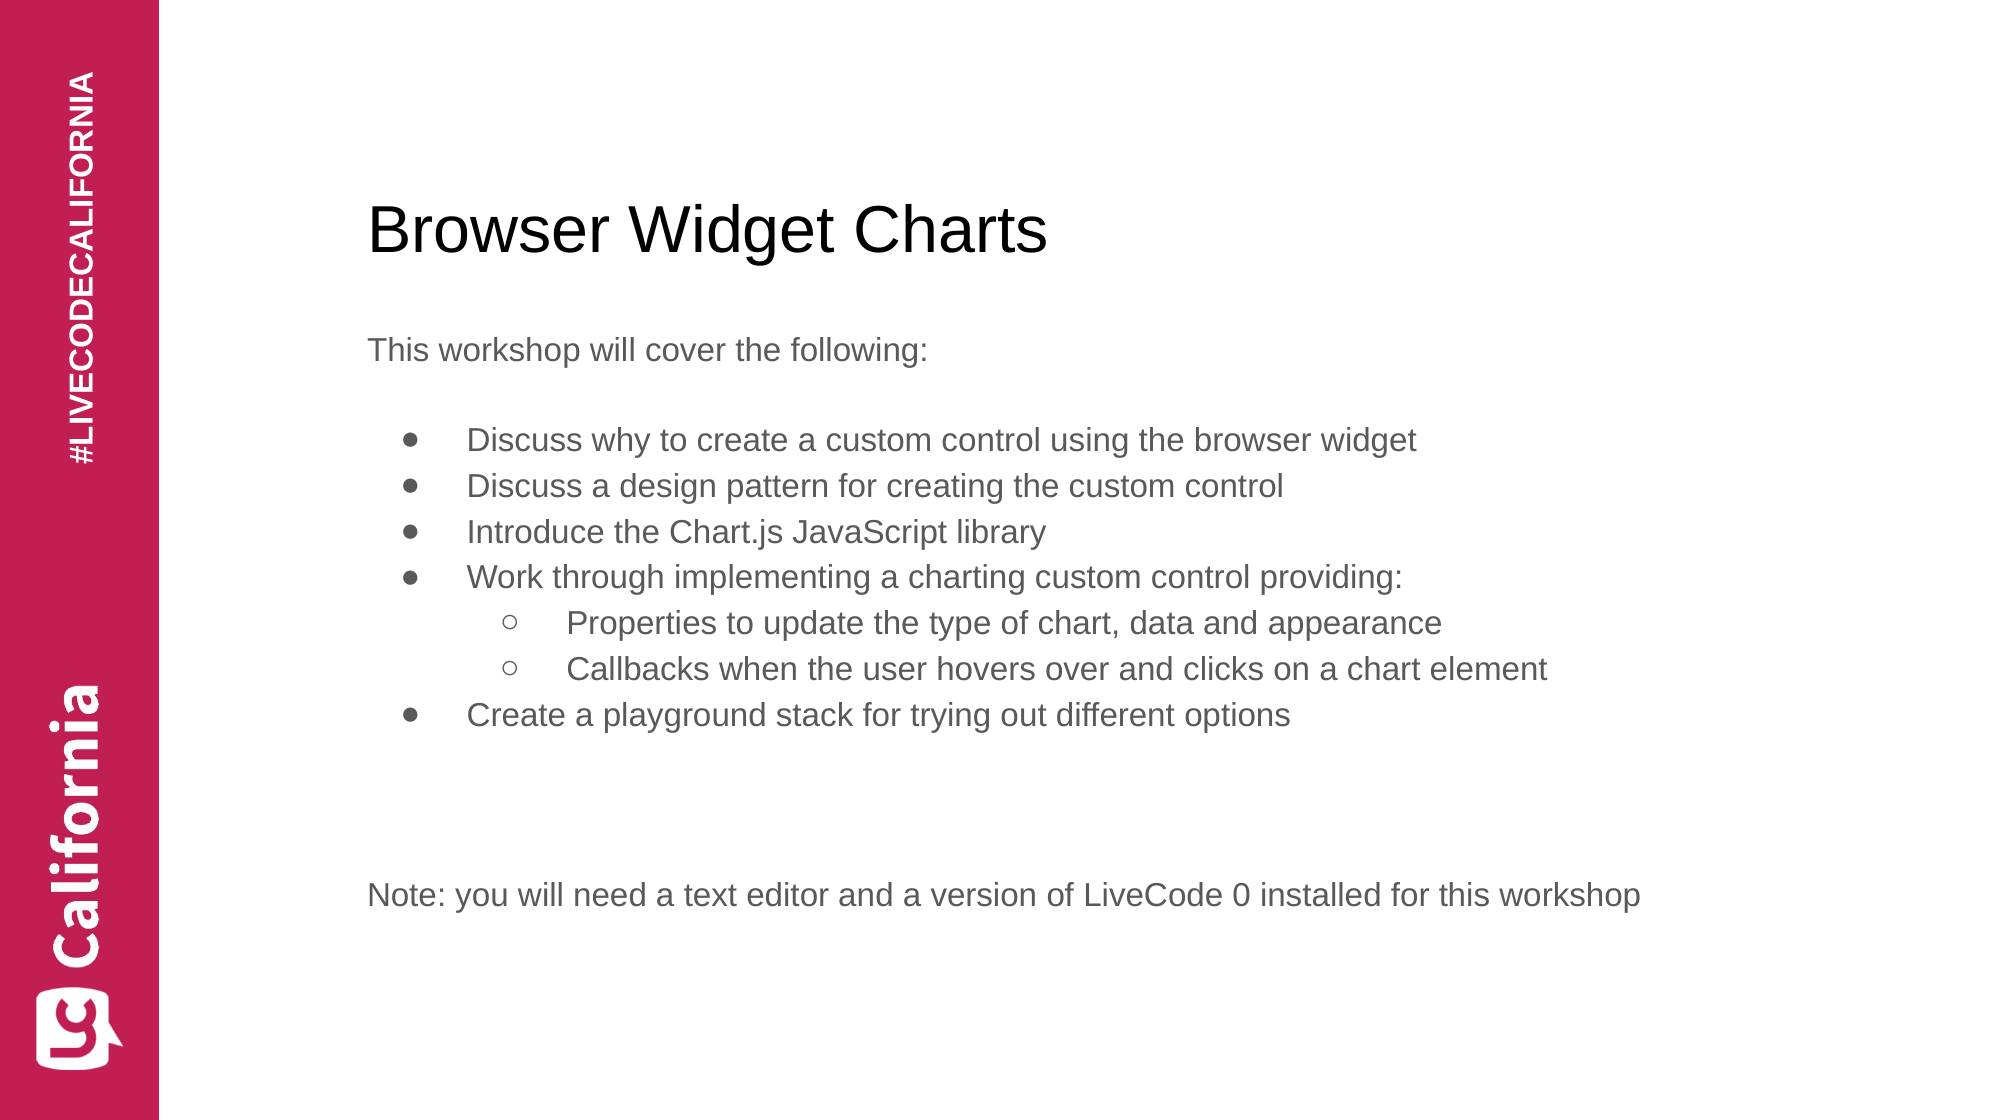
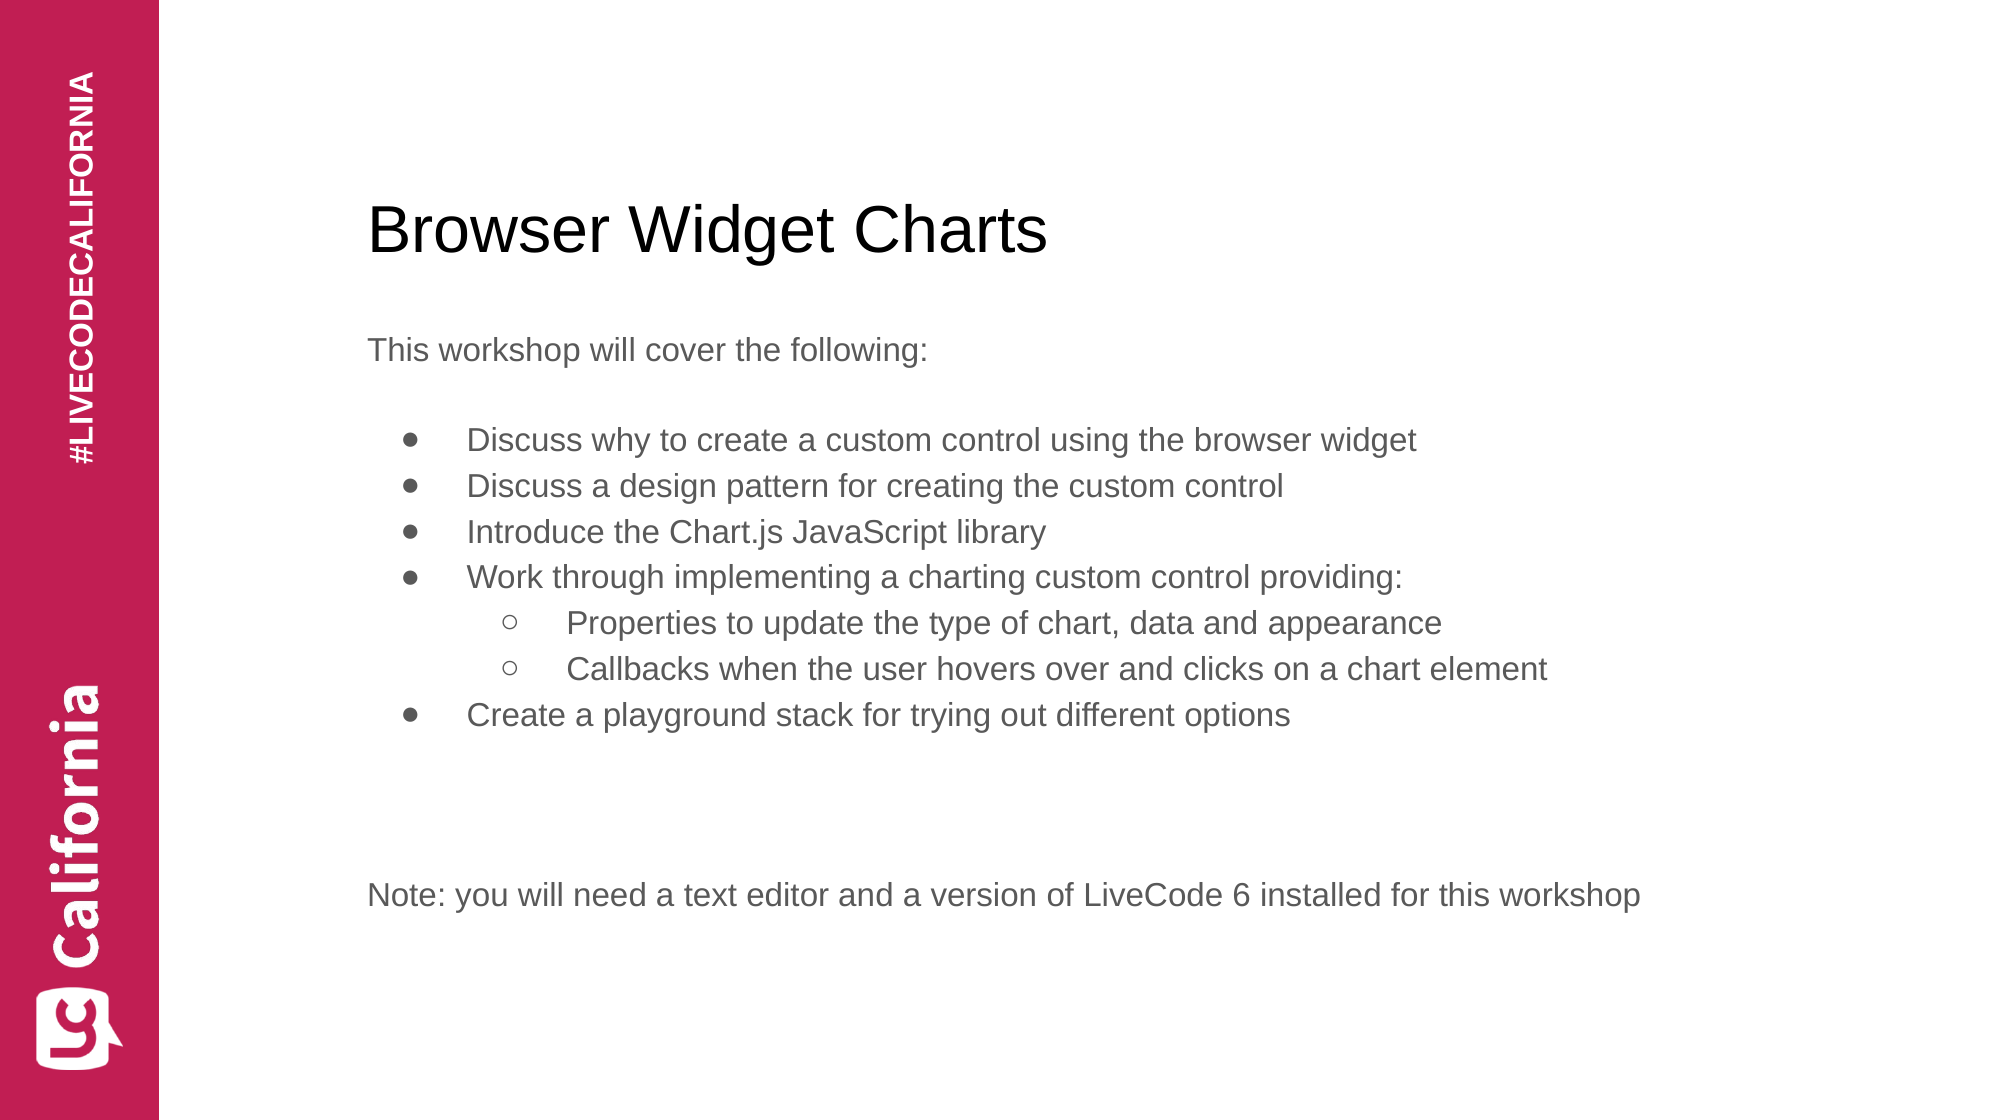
0: 0 -> 6 (1242, 896)
